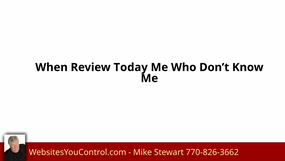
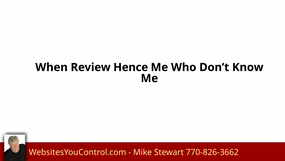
Today: Today -> Hence (131, 67)
